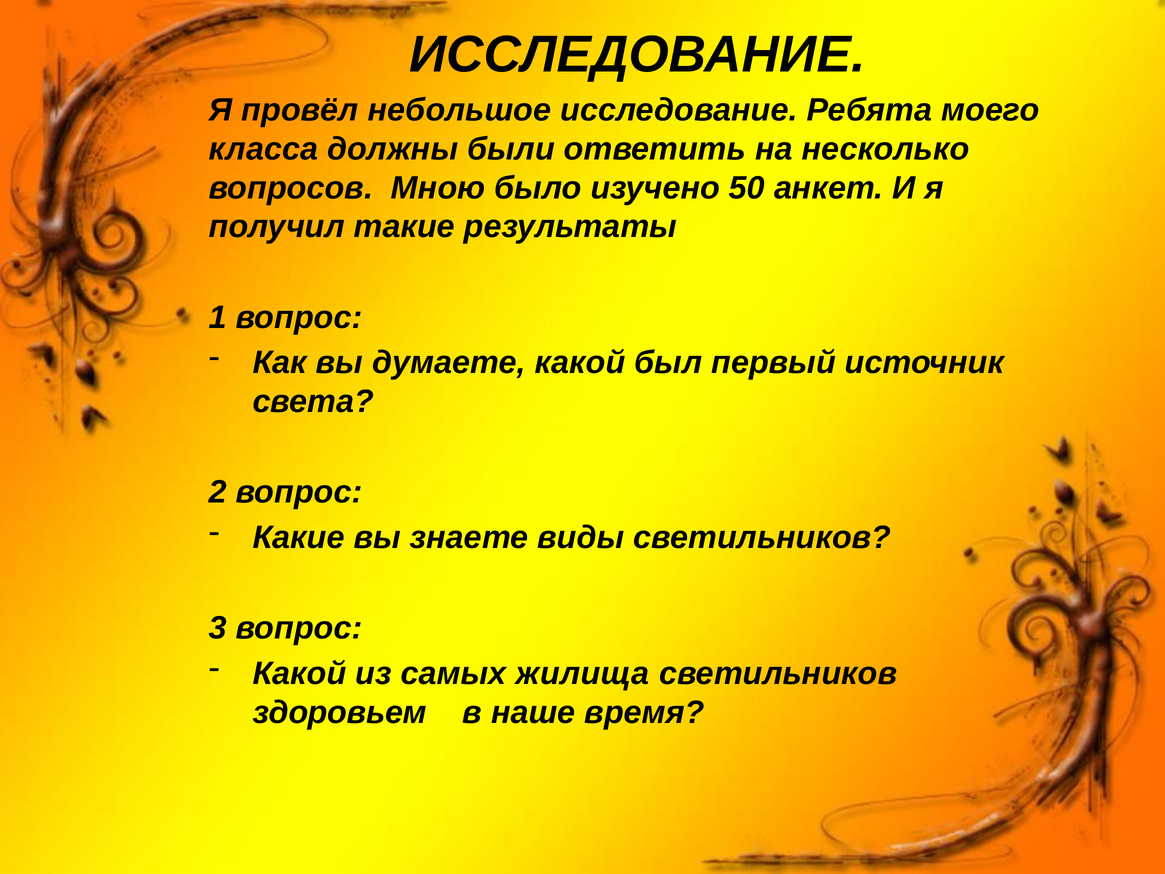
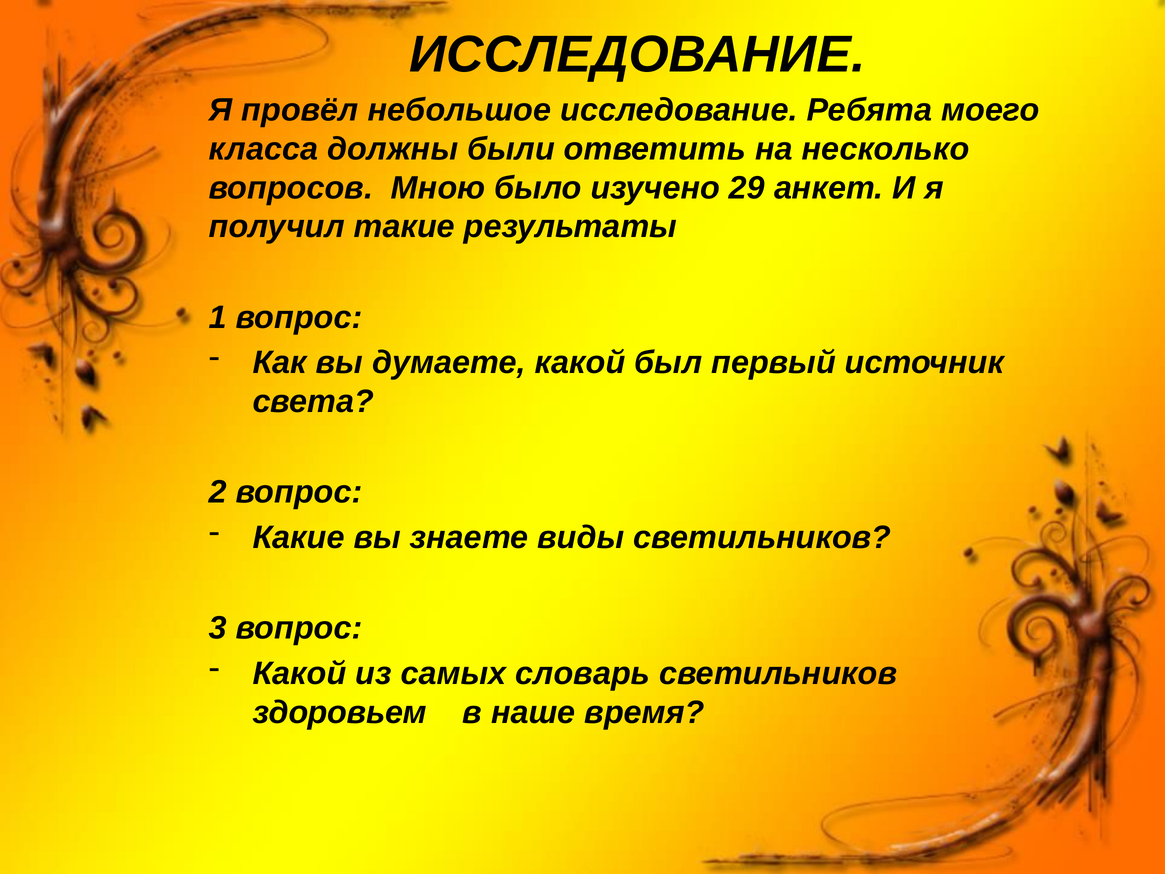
50: 50 -> 29 (747, 188)
жилища: жилища -> словарь (583, 673)
